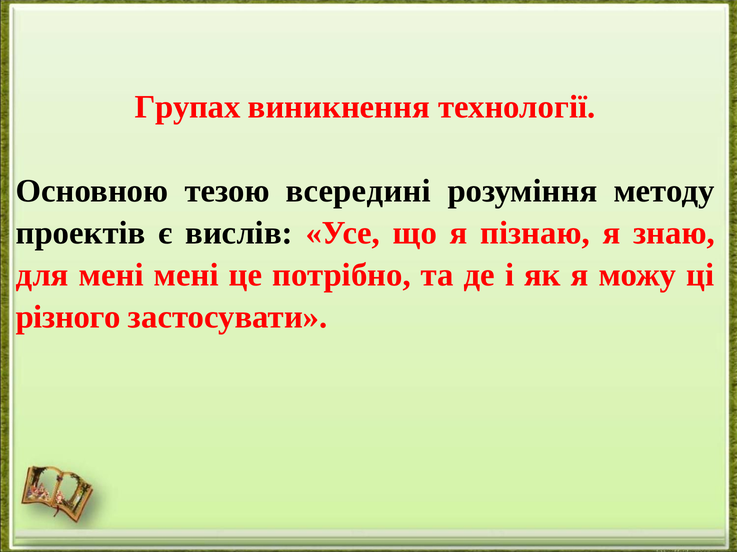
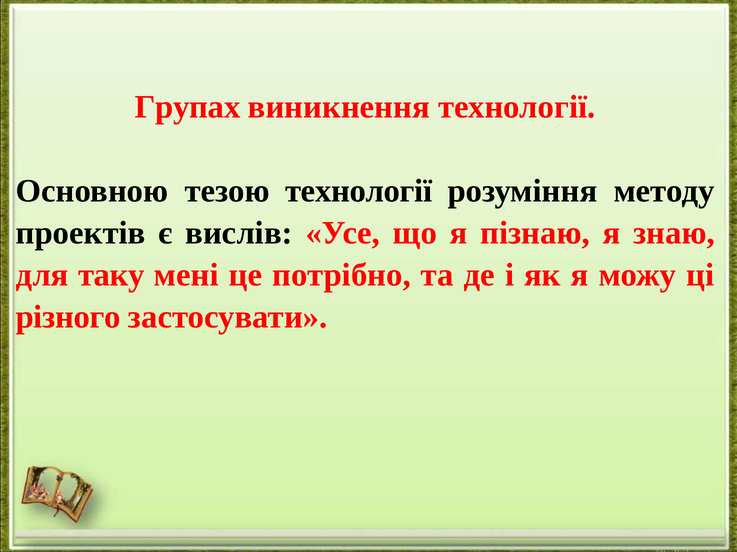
тезою всередині: всередині -> технології (359, 191)
для мені: мені -> таку (111, 275)
